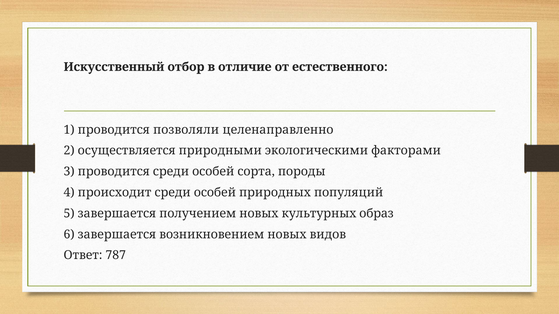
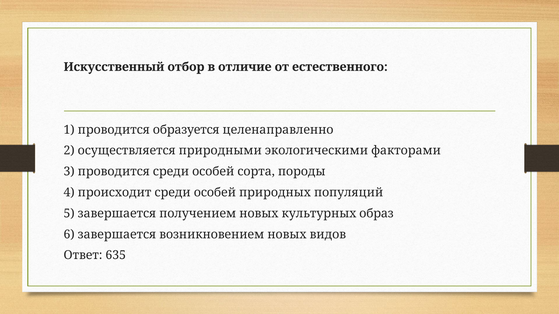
позволяли: позволяли -> образуется (186, 130)
787: 787 -> 635 (116, 256)
